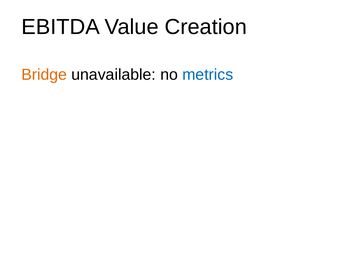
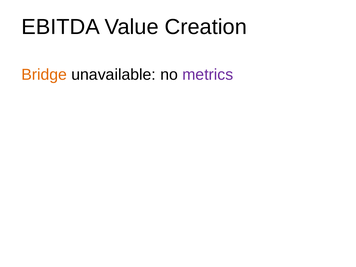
metrics colour: blue -> purple (208, 75)
